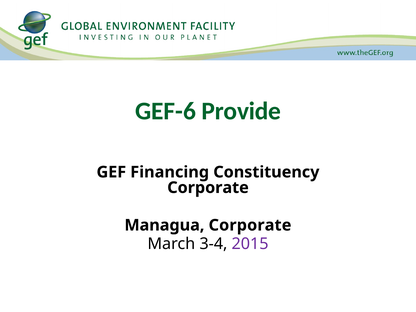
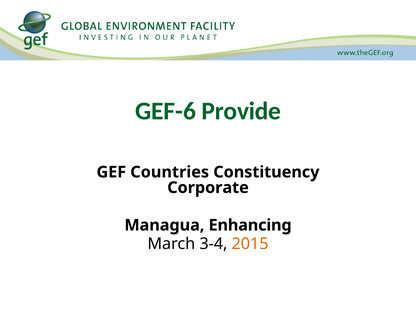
Financing: Financing -> Countries (170, 172)
Managua Corporate: Corporate -> Enhancing (250, 225)
2015 colour: purple -> orange (250, 244)
